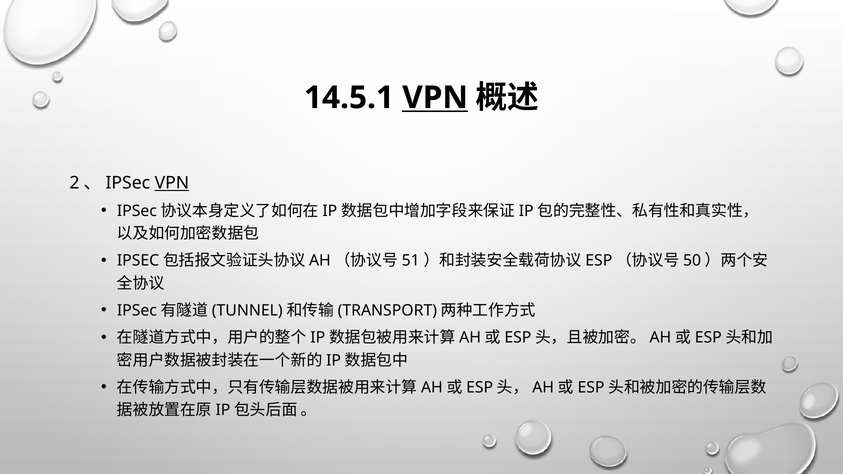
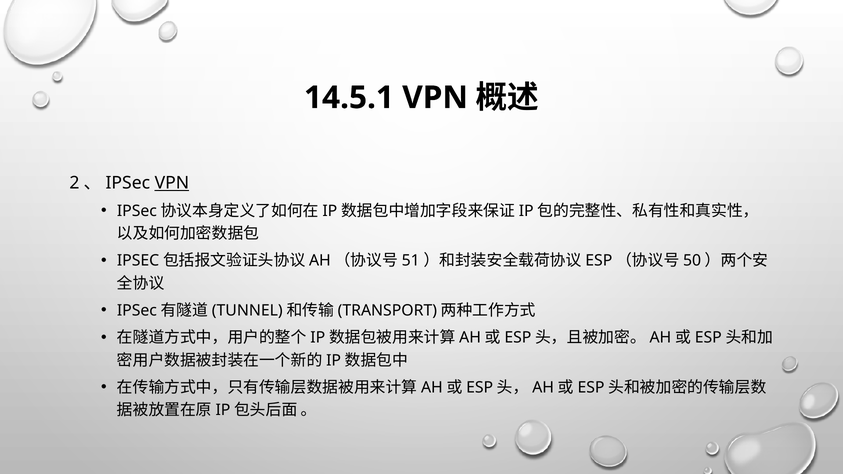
VPN underline: present -> none (435, 98)
